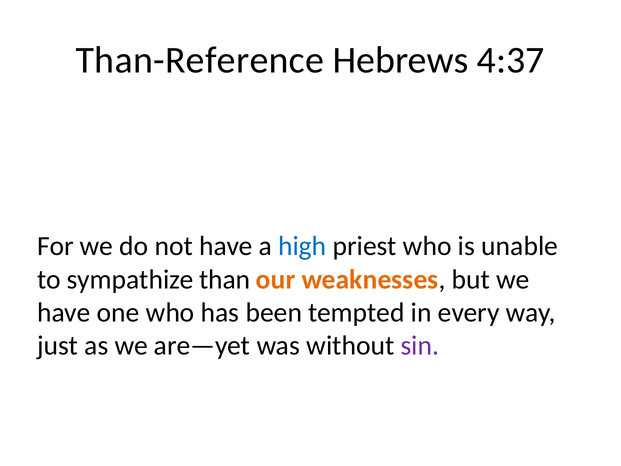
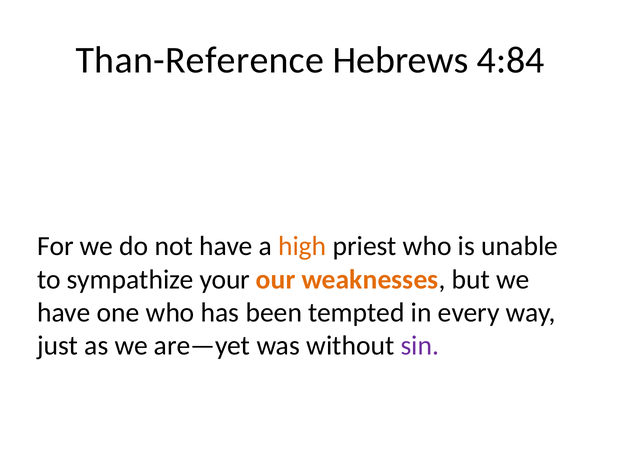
4:37: 4:37 -> 4:84 (511, 60)
high colour: blue -> orange (302, 246)
than: than -> your (225, 279)
